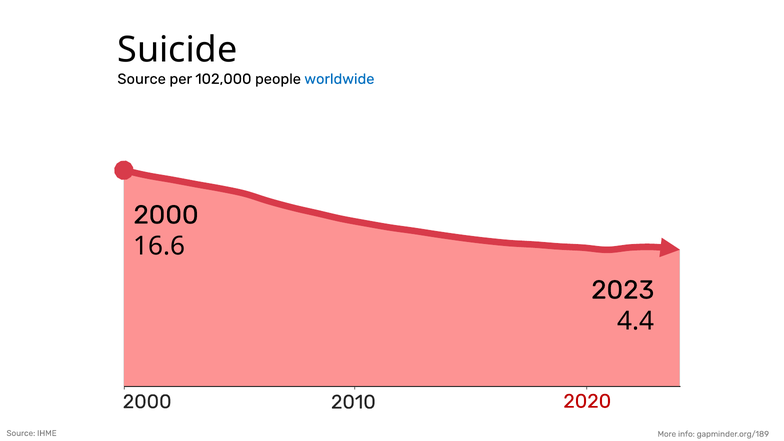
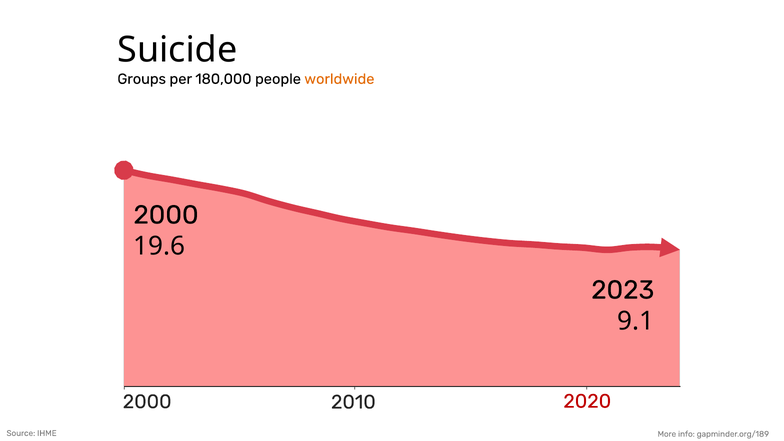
Source: Source -> Groups (142, 79)
102,000: 102,000 -> 180,000 (223, 79)
worldwide colour: blue -> orange (339, 79)
16.6: 16.6 -> 19.6 (159, 246)
4.4: 4.4 -> 9.1 (636, 321)
